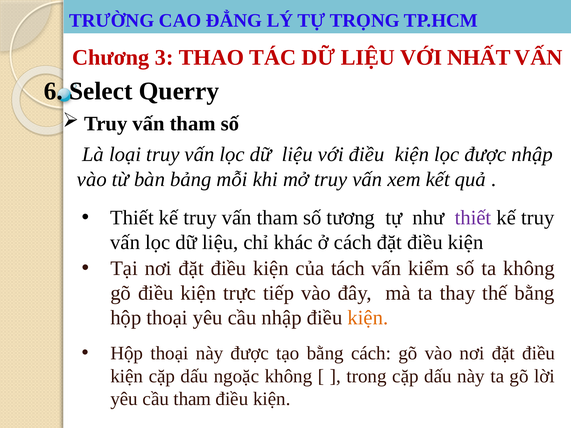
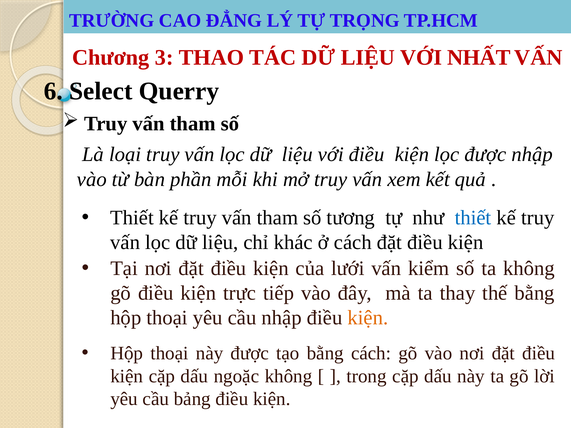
bảng: bảng -> phần (191, 179)
thiết colour: purple -> blue (473, 218)
tách: tách -> lưới (348, 269)
cầu tham: tham -> bảng (192, 399)
